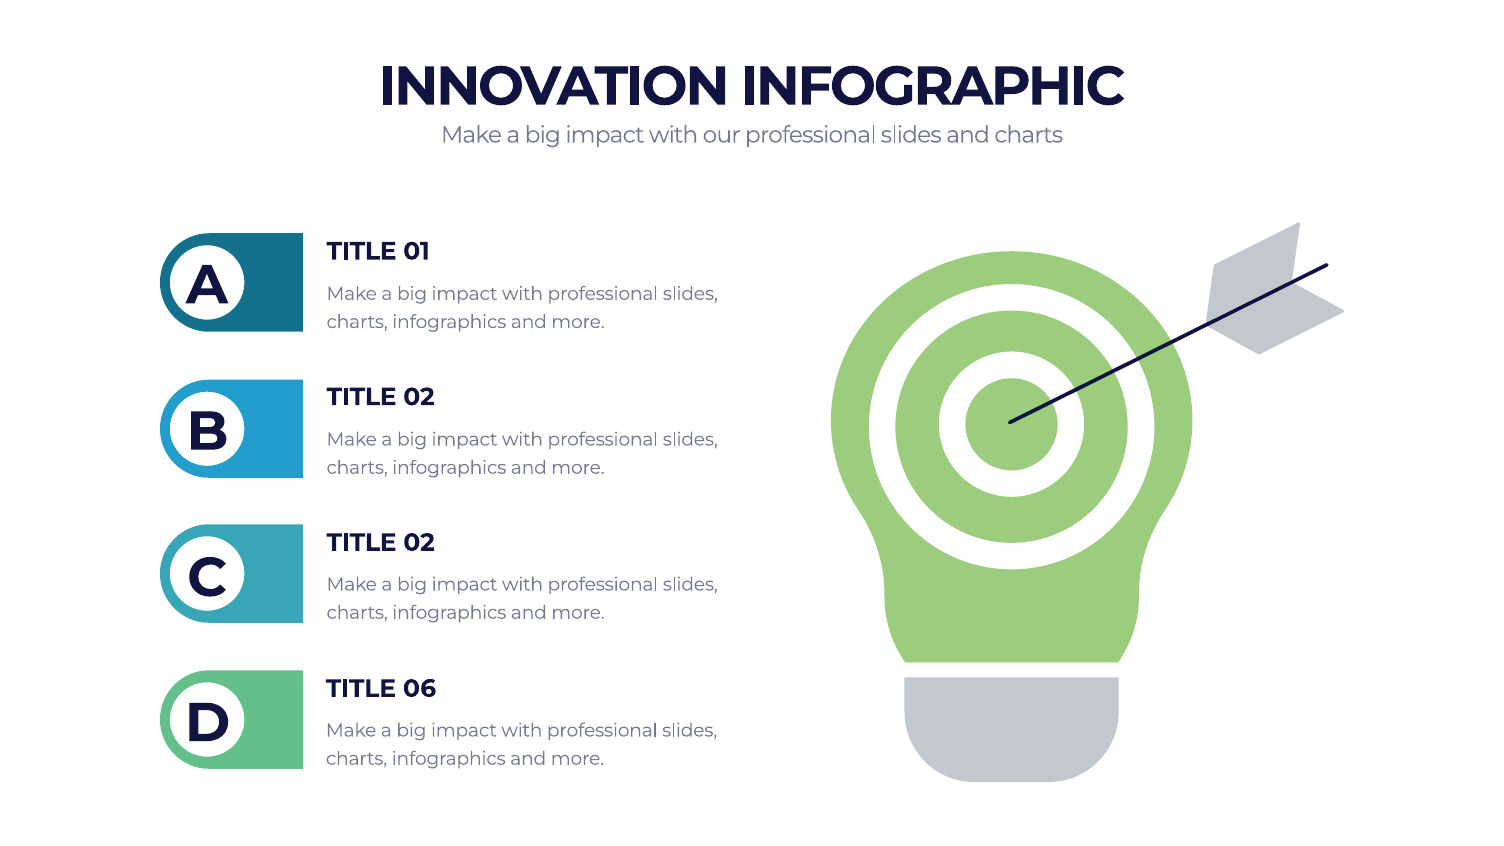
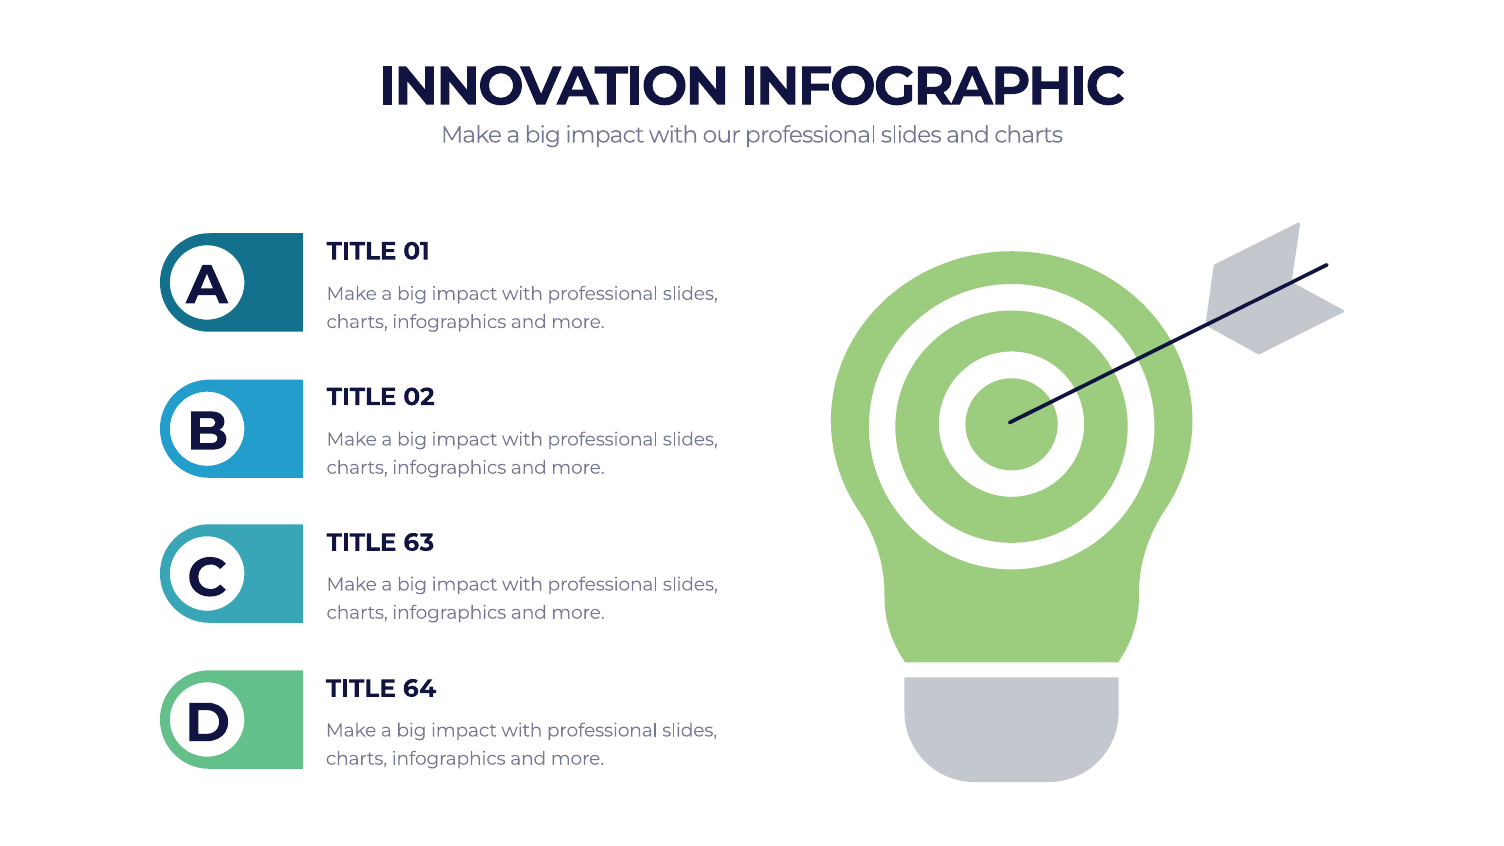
02: 02 -> 63 (419, 543)
06: 06 -> 64 (420, 689)
